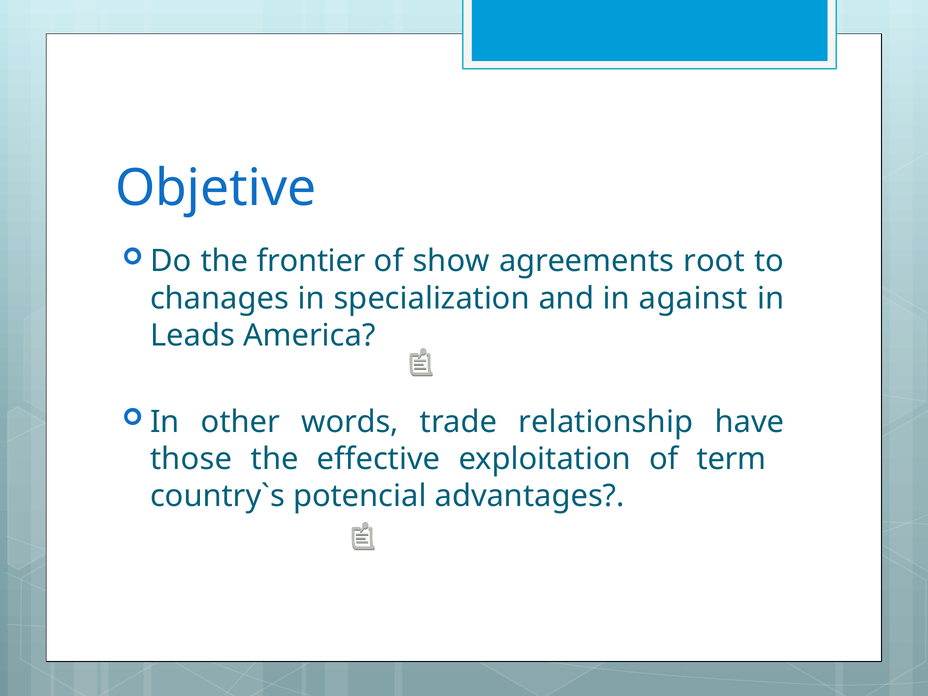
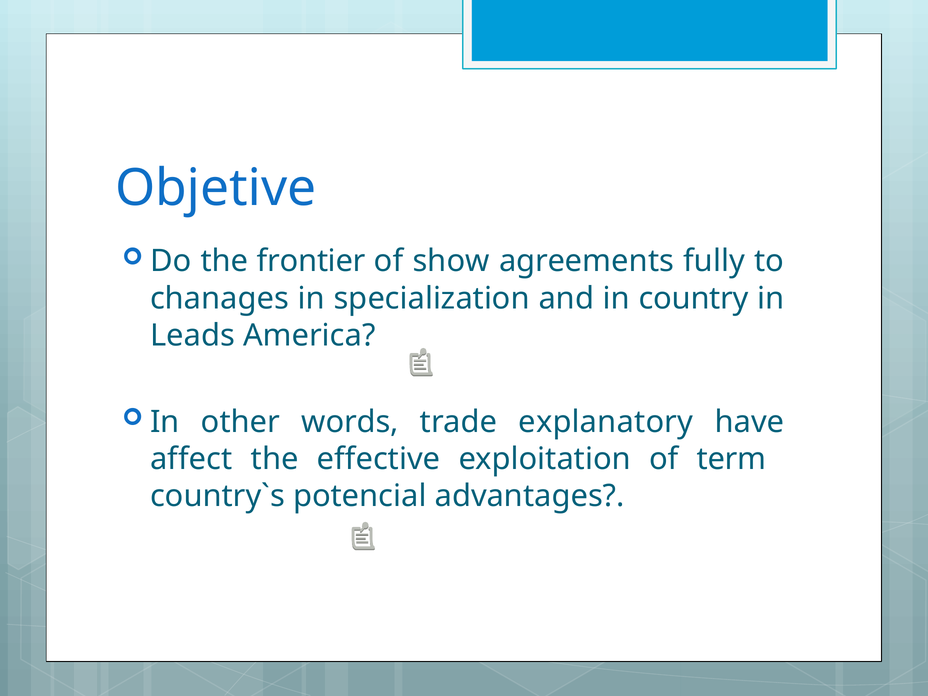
root: root -> fully (714, 261)
against: against -> country (694, 298)
relationship: relationship -> explanatory (606, 422)
those: those -> affect (191, 459)
